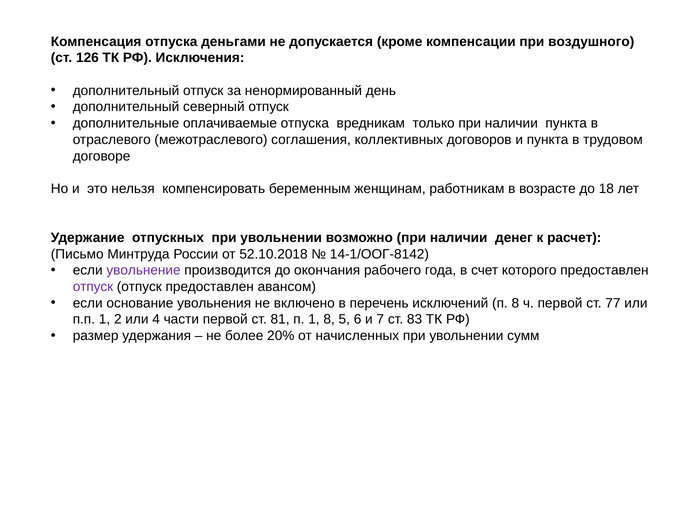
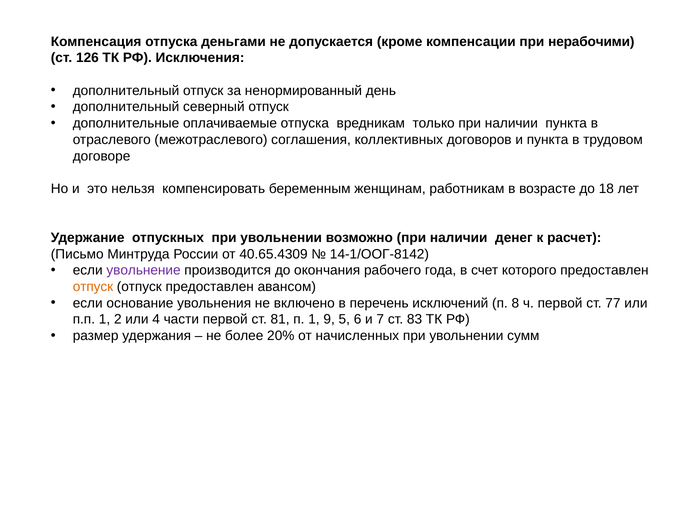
воздушного: воздушного -> нерабочими (591, 42)
52.10.2018: 52.10.2018 -> 40.65.4309 (274, 254)
отпуск colour: purple -> orange (93, 287)
1 8: 8 -> 9 (329, 319)
